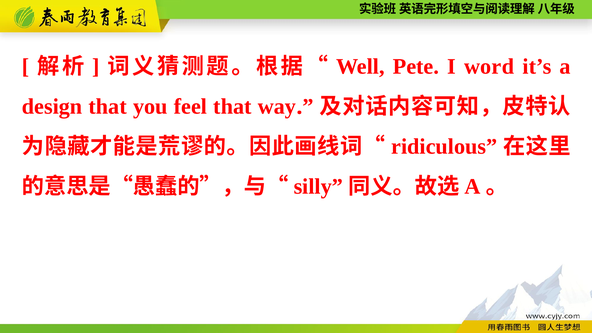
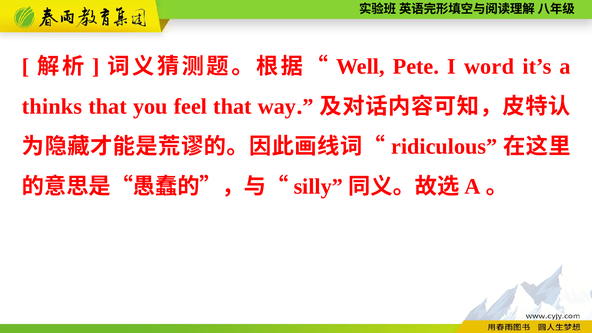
design: design -> thinks (52, 107)
